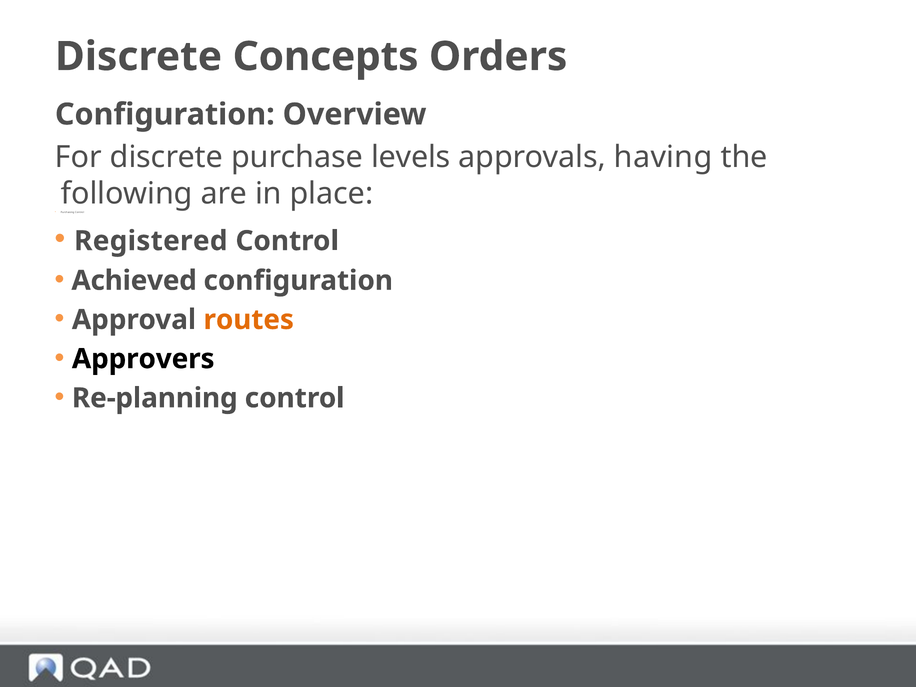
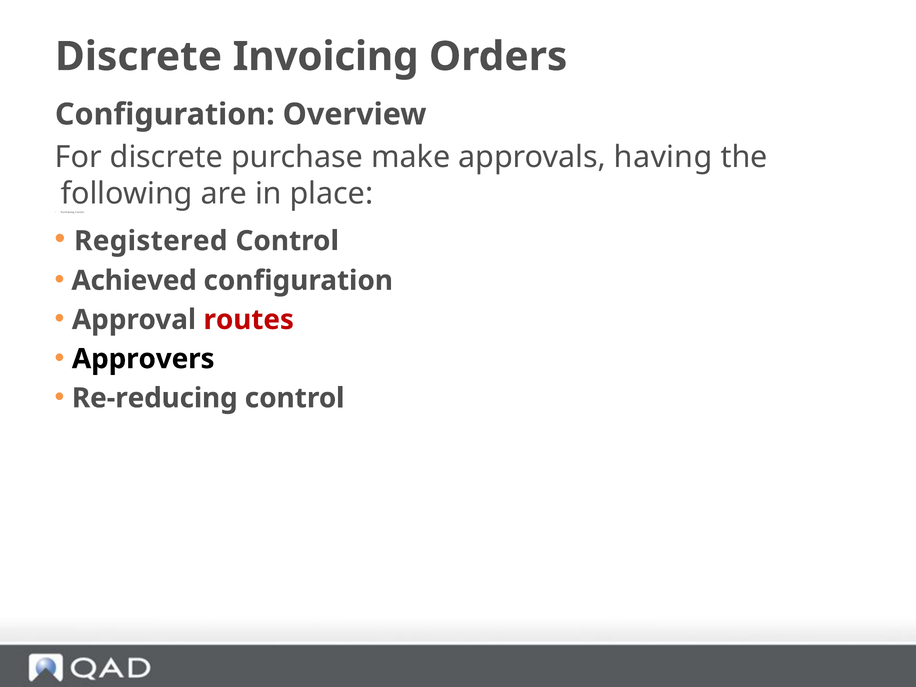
Concepts: Concepts -> Invoicing (326, 57)
levels: levels -> make (411, 157)
routes colour: orange -> red (249, 320)
Re-planning: Re-planning -> Re-reducing (155, 398)
